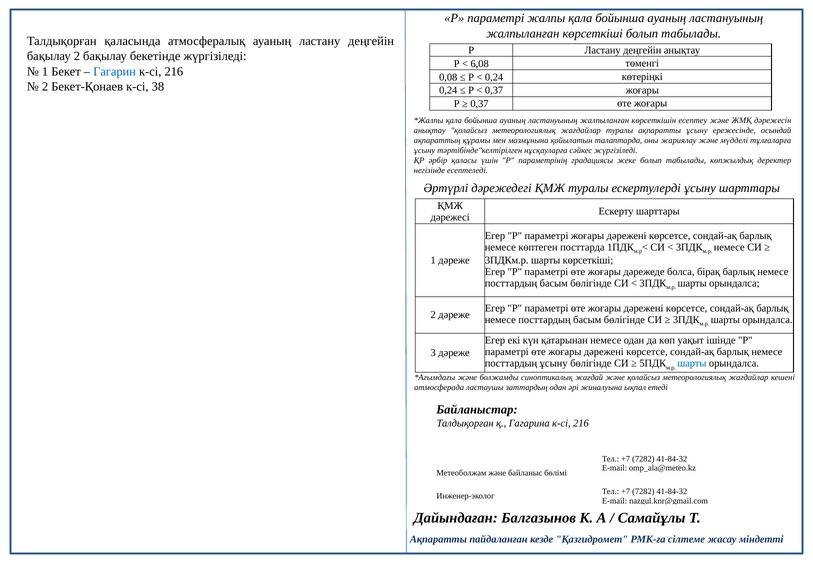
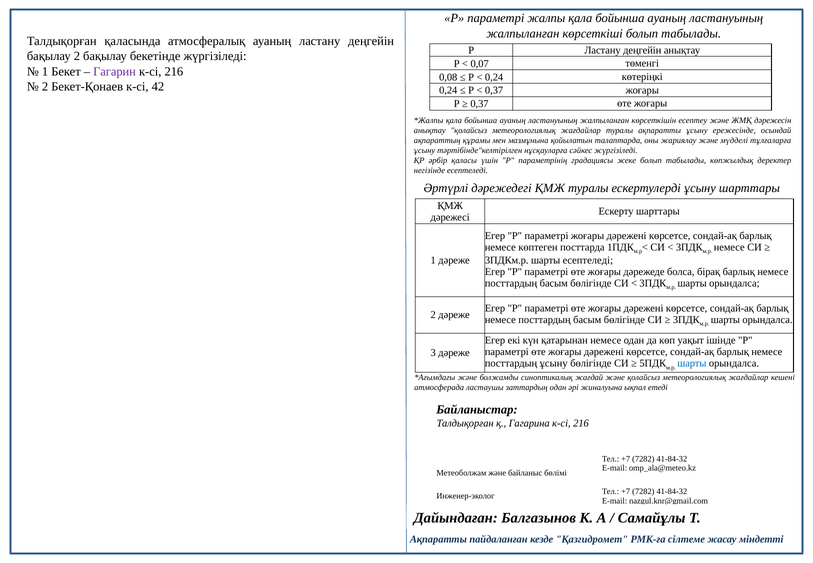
6,08: 6,08 -> 0,07 (480, 64)
Гагарин colour: blue -> purple (115, 71)
38: 38 -> 42 (158, 86)
шарты көрсеткіші: көрсеткіші -> есептеледі (588, 260)
